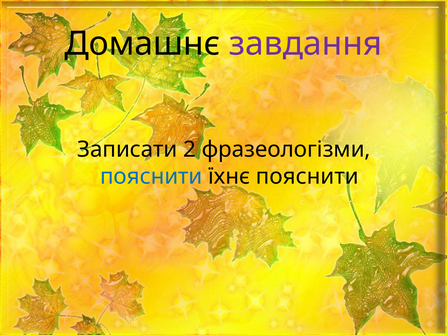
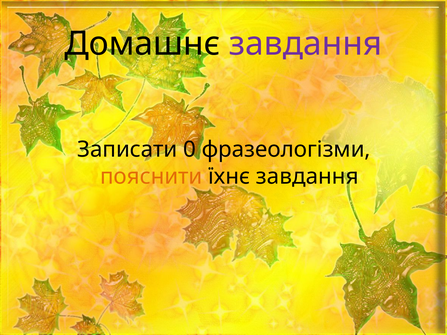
2: 2 -> 0 (190, 150)
пояснити colour: blue -> orange (151, 176)
їхнє пояснити: пояснити -> завдання (307, 176)
